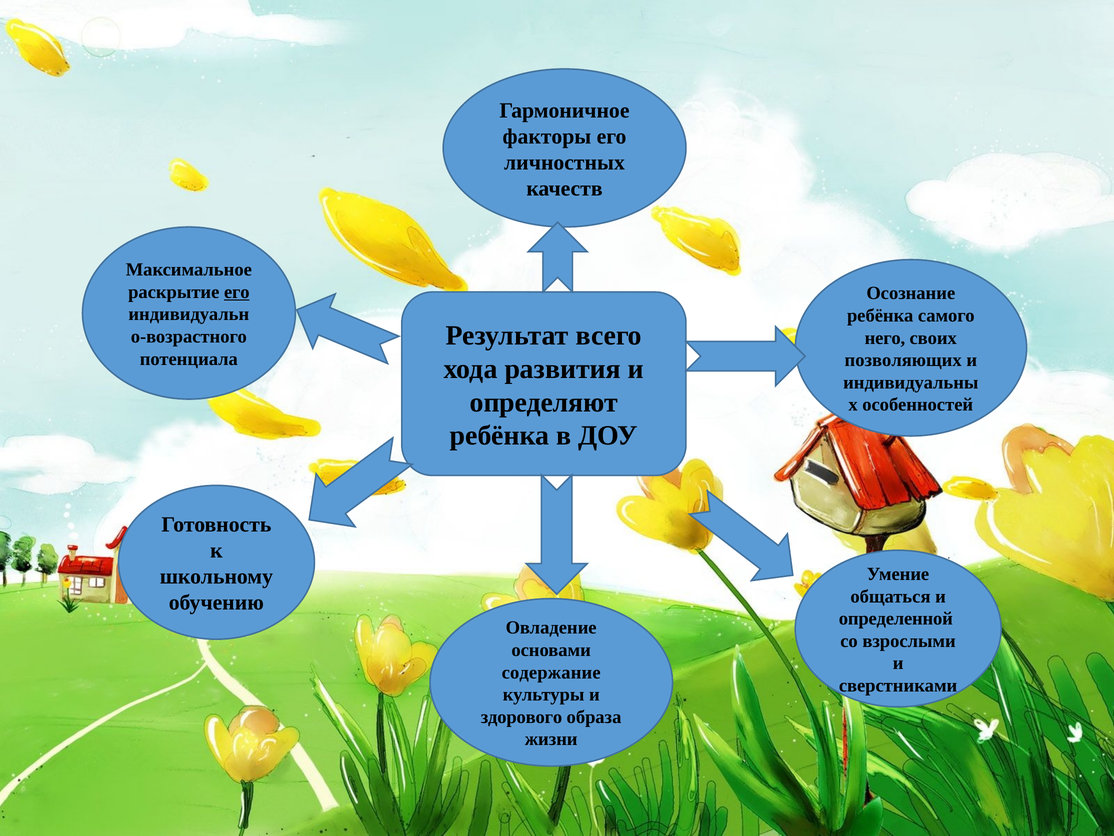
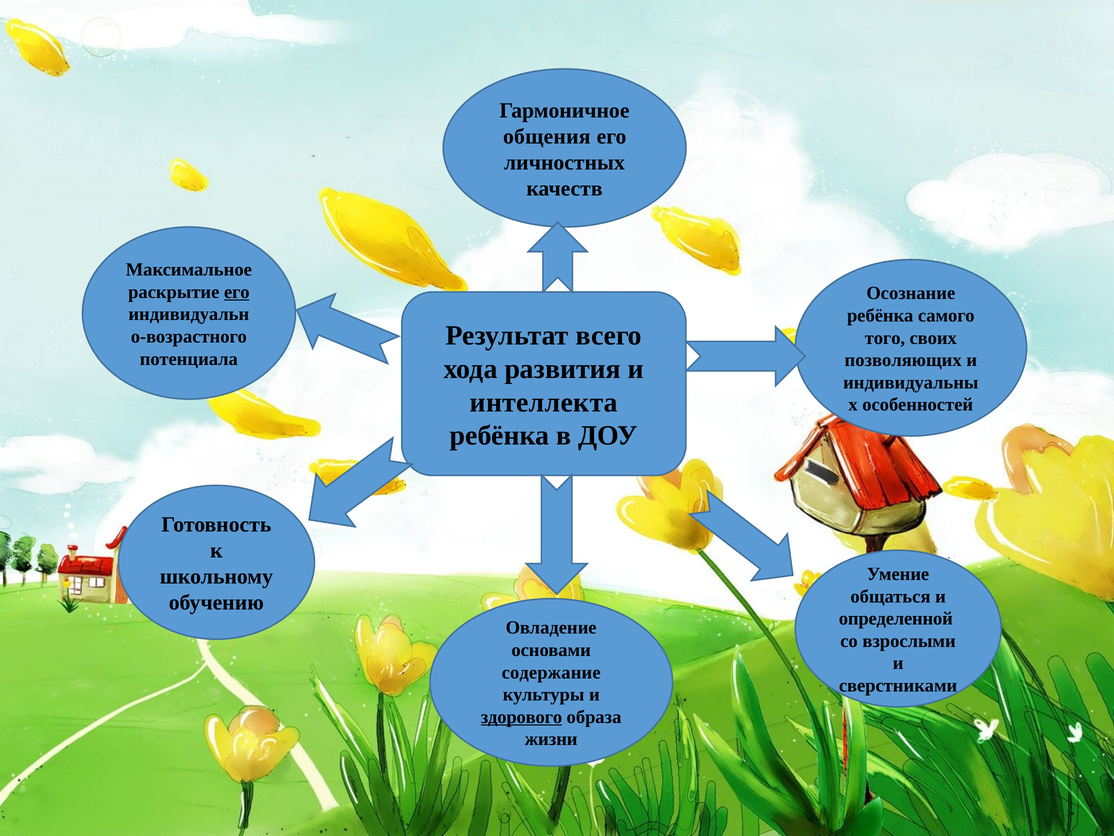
факторы: факторы -> общения (547, 136)
него: него -> того (885, 338)
определяют: определяют -> интеллекта (544, 402)
здорового underline: none -> present (521, 717)
